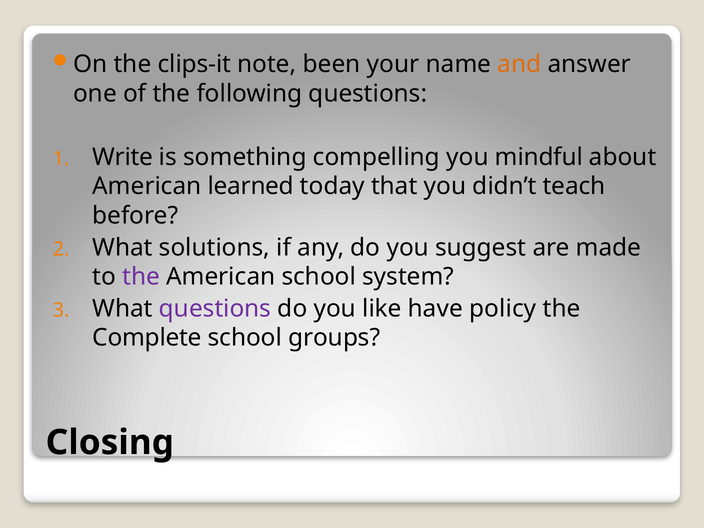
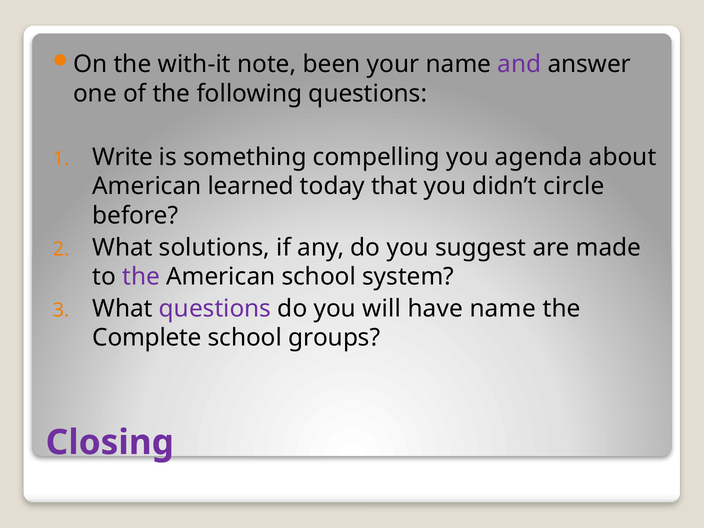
clips-it: clips-it -> with-it (194, 64)
and colour: orange -> purple (519, 64)
mindful: mindful -> agenda (539, 157)
teach: teach -> circle (574, 186)
like: like -> will (382, 309)
have policy: policy -> name (503, 309)
Closing colour: black -> purple (110, 442)
